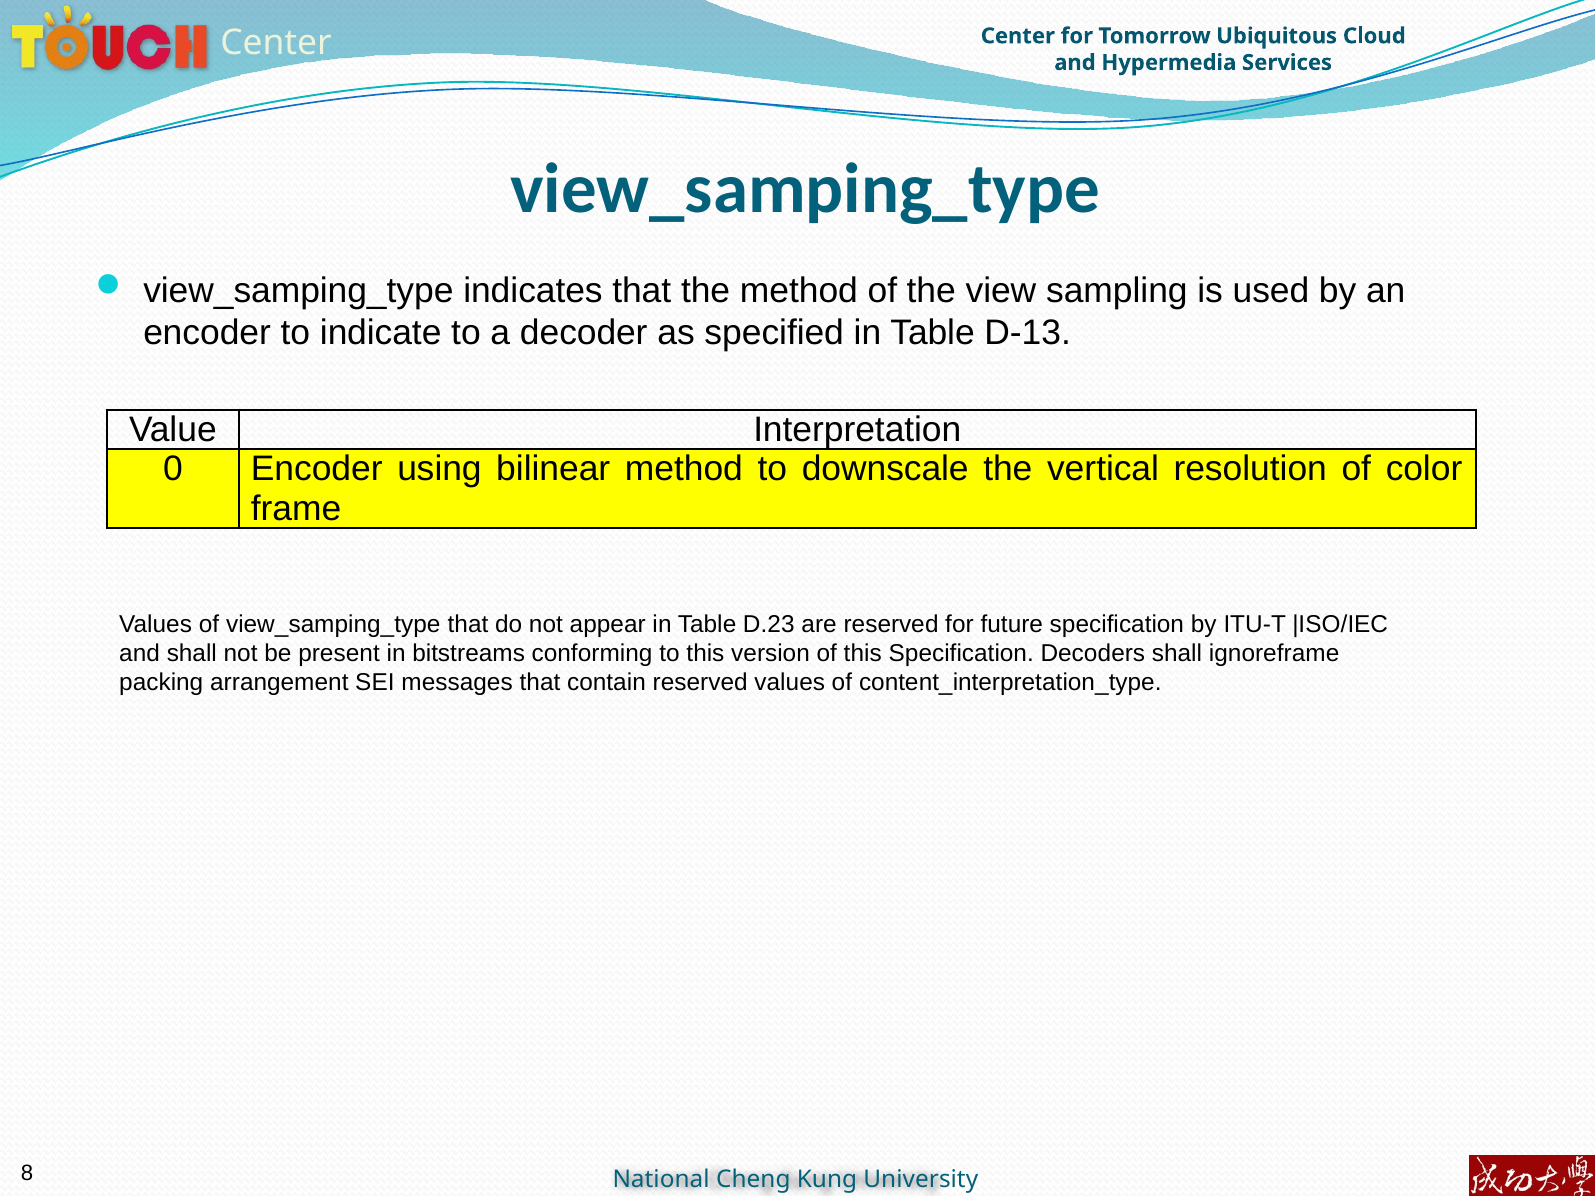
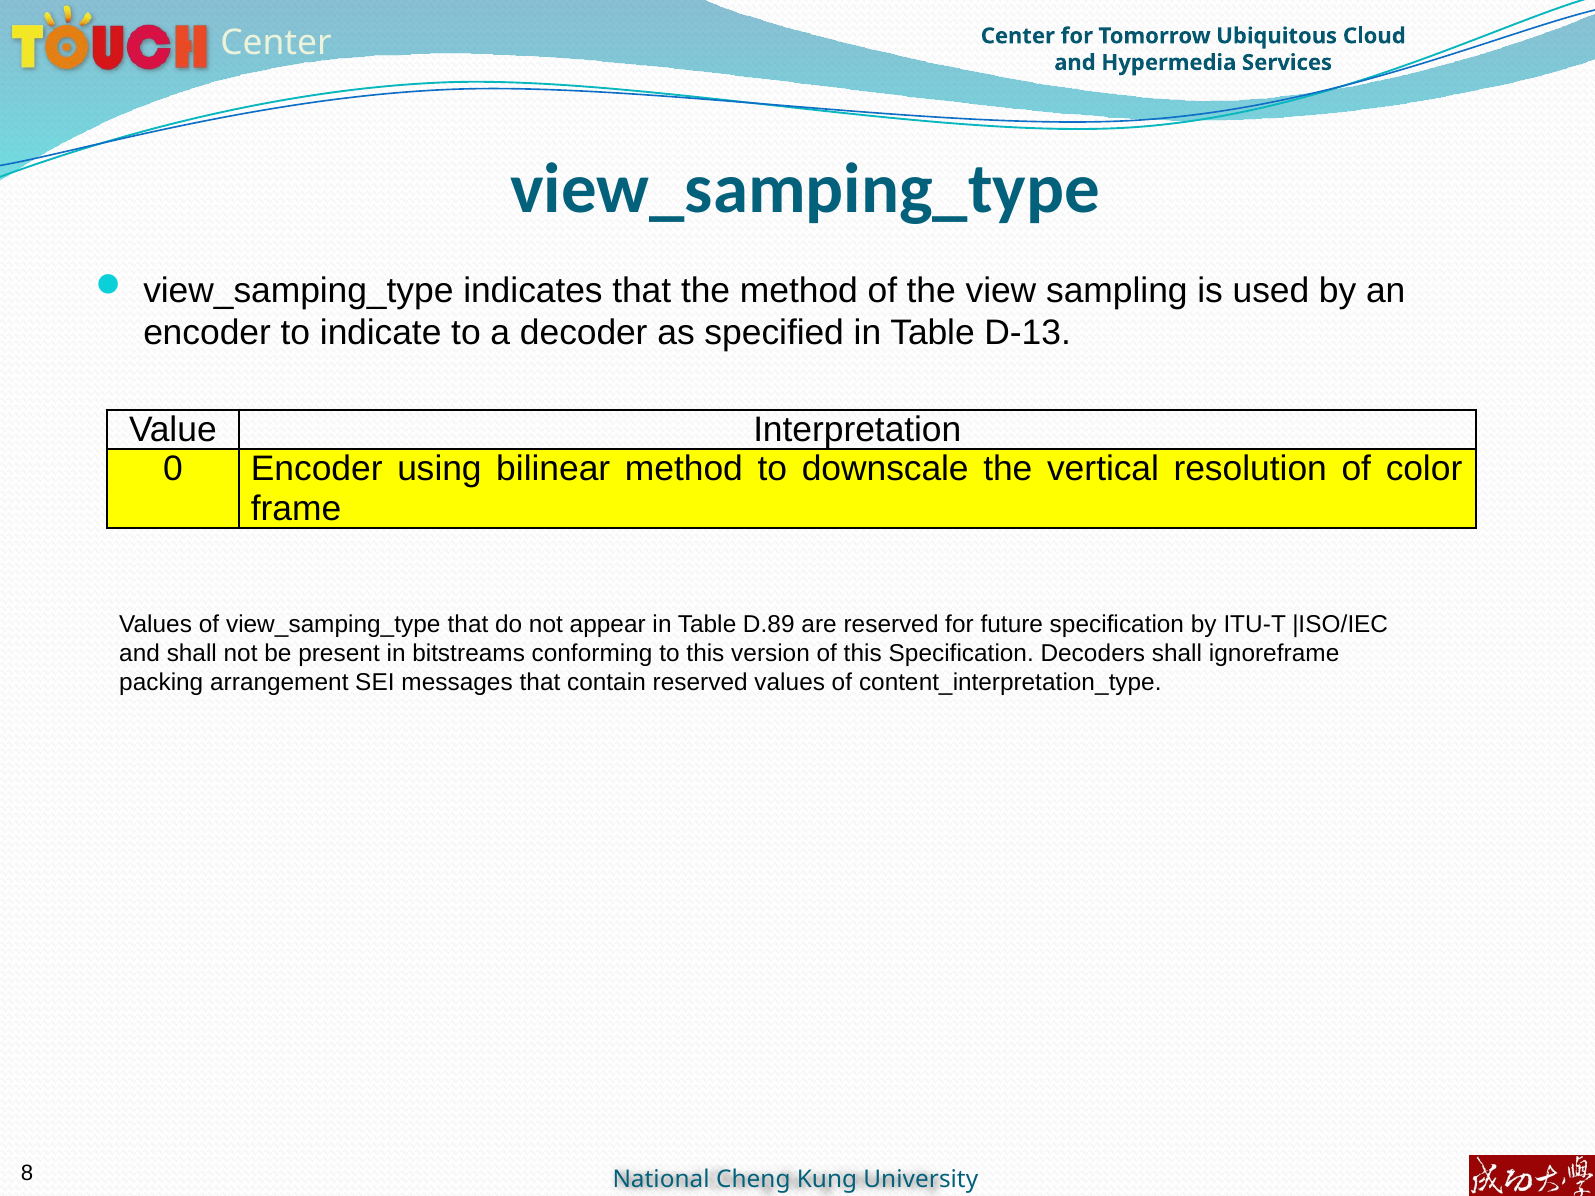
D.23: D.23 -> D.89 (769, 624)
